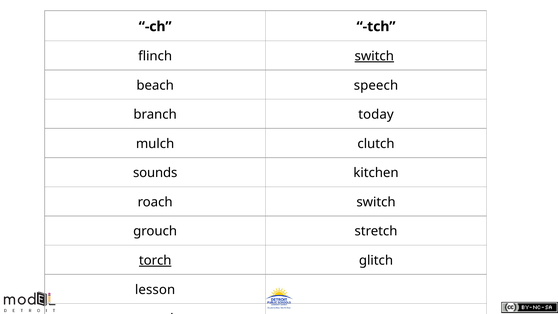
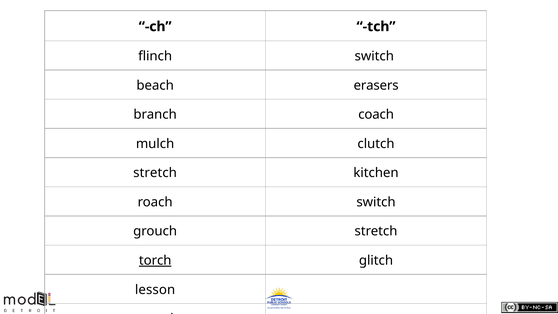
switch underline: present -> none (374, 56)
speech: speech -> erasers (376, 85)
today: today -> coach (376, 115)
sounds: sounds -> stretch (155, 173)
